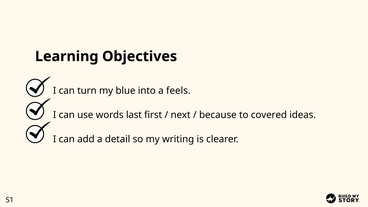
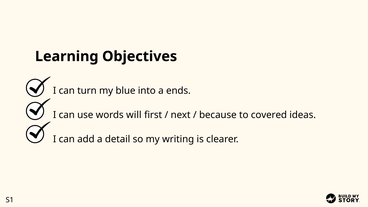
feels: feels -> ends (178, 91)
last: last -> will (134, 115)
